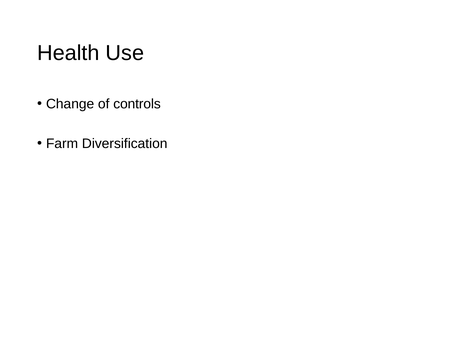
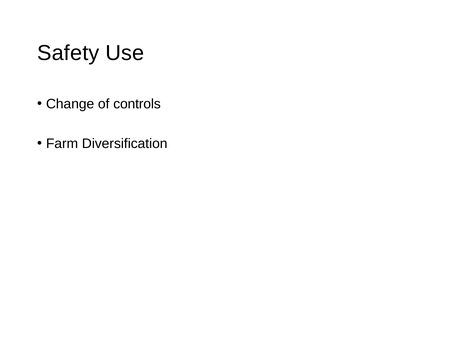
Health: Health -> Safety (68, 53)
